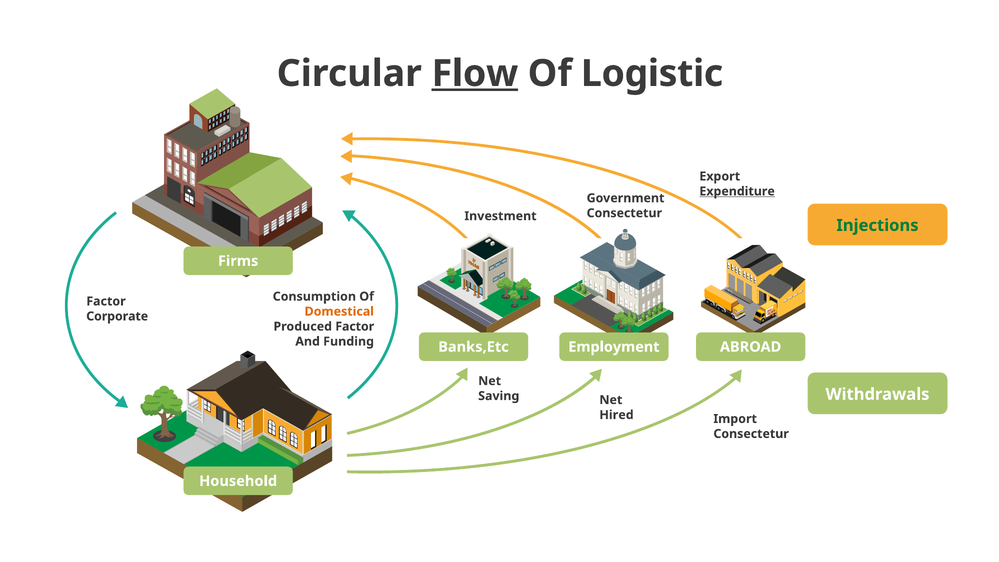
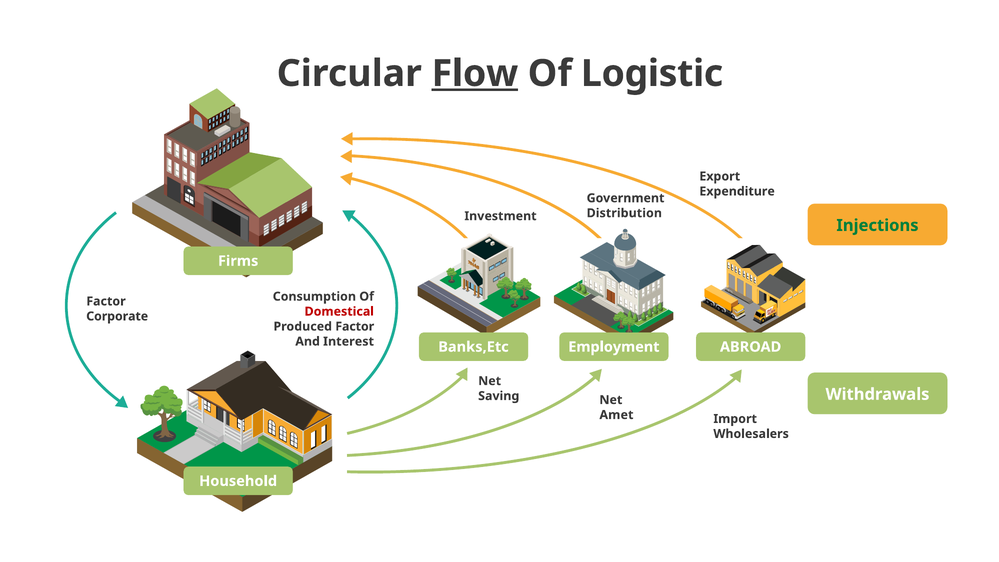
Expenditure underline: present -> none (737, 191)
Consectetur: Consectetur -> Distribution (624, 213)
Domestical colour: orange -> red (339, 311)
Funding: Funding -> Interest (349, 341)
Hired: Hired -> Amet (616, 415)
Consectetur: Consectetur -> Wholesalers (751, 434)
